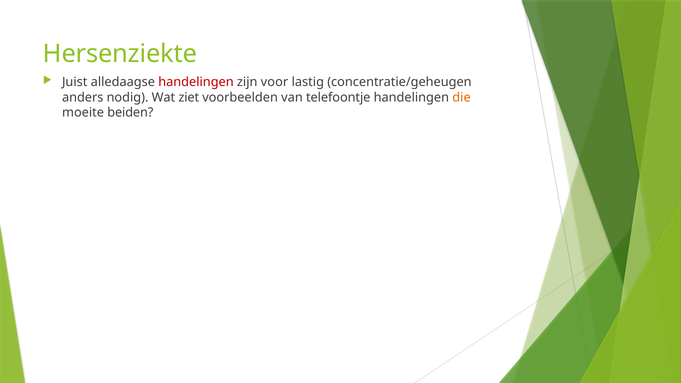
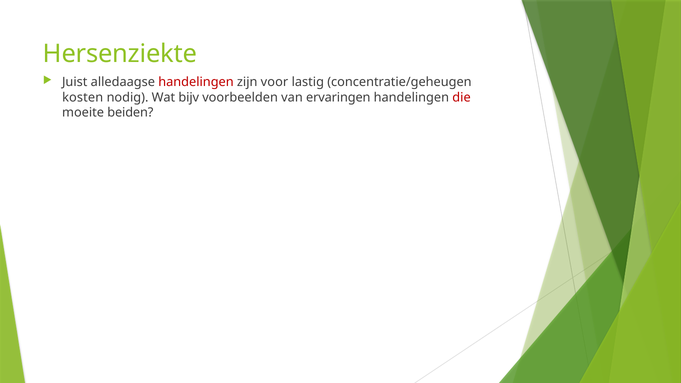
anders: anders -> kosten (83, 97)
ziet: ziet -> bijv (189, 97)
telefoontje: telefoontje -> ervaringen (338, 97)
die colour: orange -> red (462, 97)
